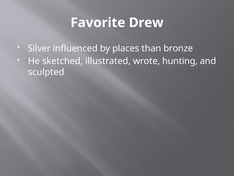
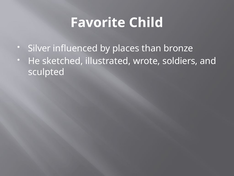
Drew: Drew -> Child (146, 23)
hunting: hunting -> soldiers (180, 61)
